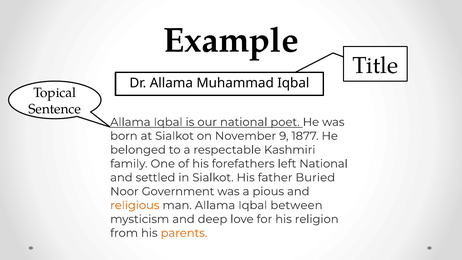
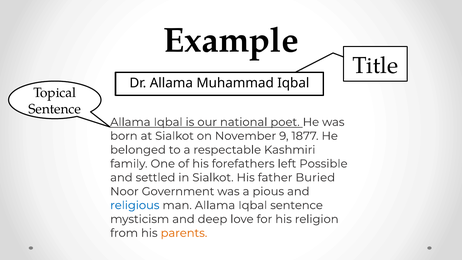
left National: National -> Possible (323, 164)
religious colour: orange -> blue (135, 205)
Iqbal between: between -> sentence (297, 205)
